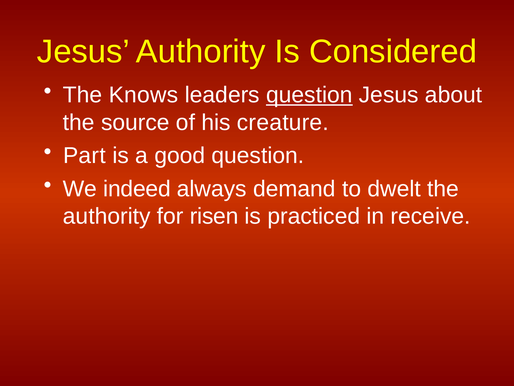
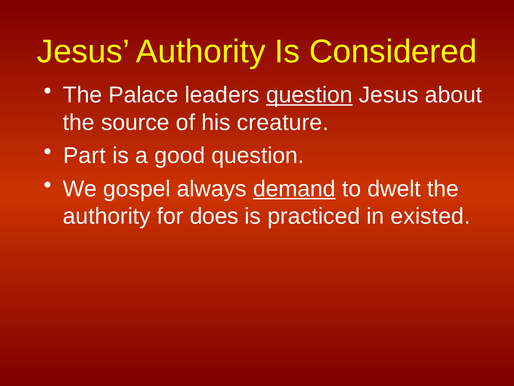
Knows: Knows -> Palace (144, 95)
indeed: indeed -> gospel (137, 189)
demand underline: none -> present (294, 189)
risen: risen -> does (214, 216)
receive: receive -> existed (430, 216)
